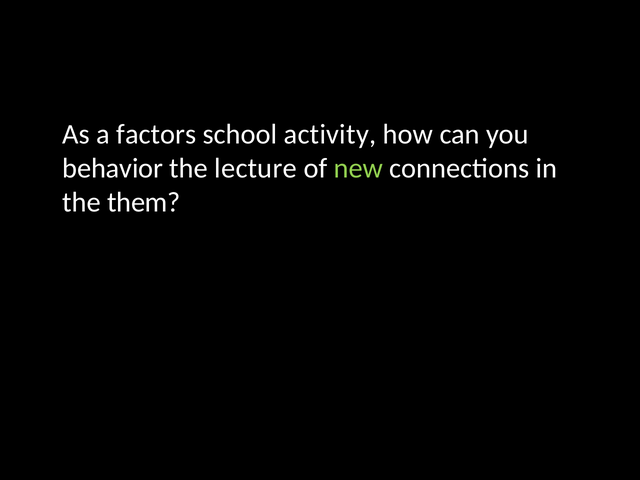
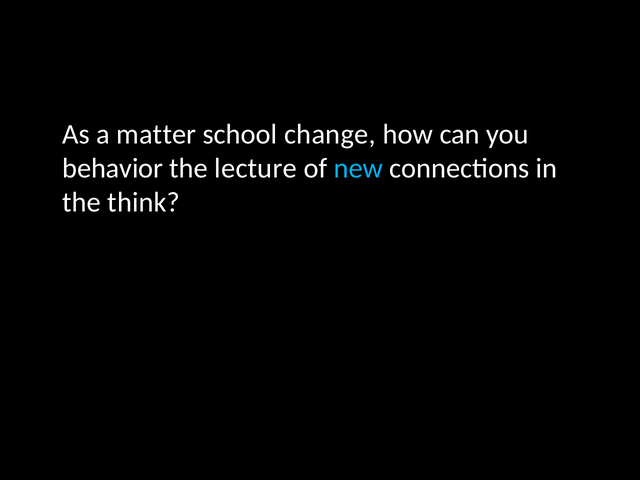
factors: factors -> matter (156, 134)
activity: activity -> change (330, 134)
new colour: light green -> light blue (358, 168)
them: them -> think (144, 203)
